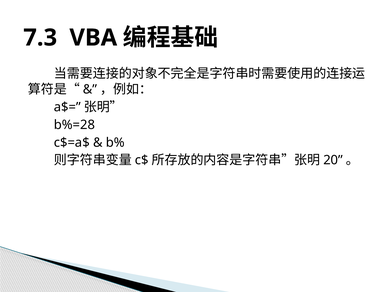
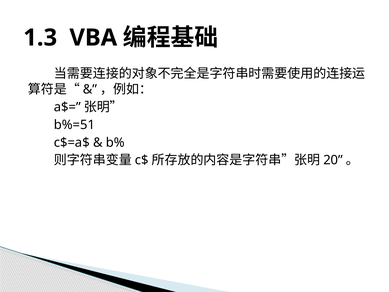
7.3: 7.3 -> 1.3 (40, 38)
b%=28: b%=28 -> b%=51 (74, 125)
